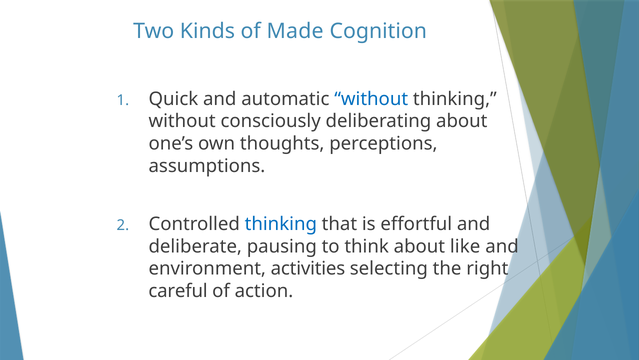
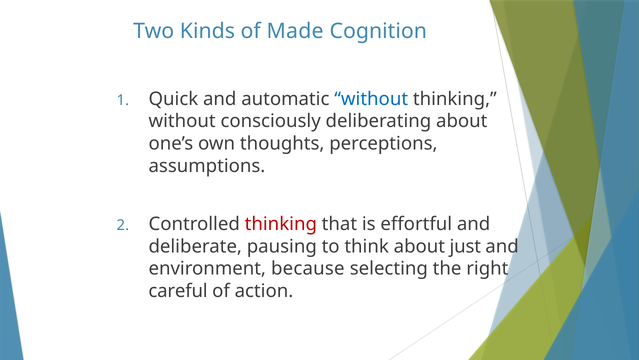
thinking colour: blue -> red (281, 224)
like: like -> just (465, 246)
activities: activities -> because (308, 268)
